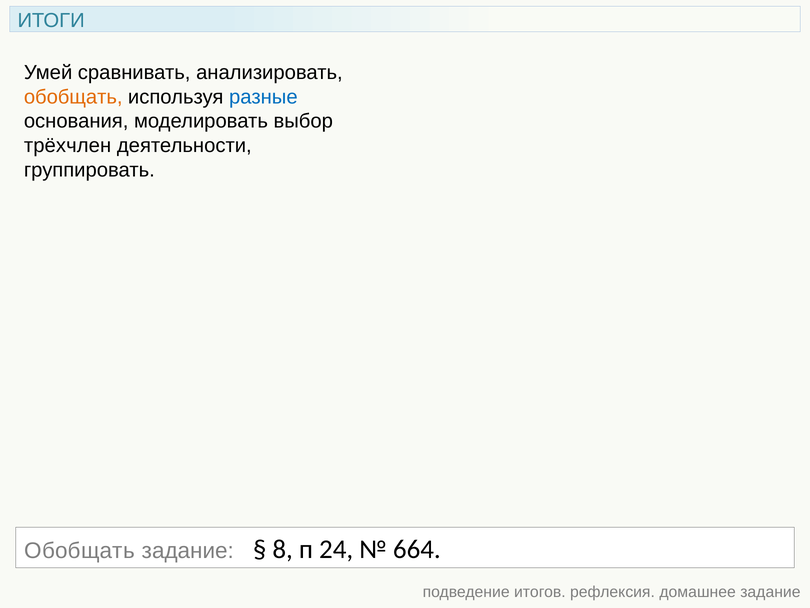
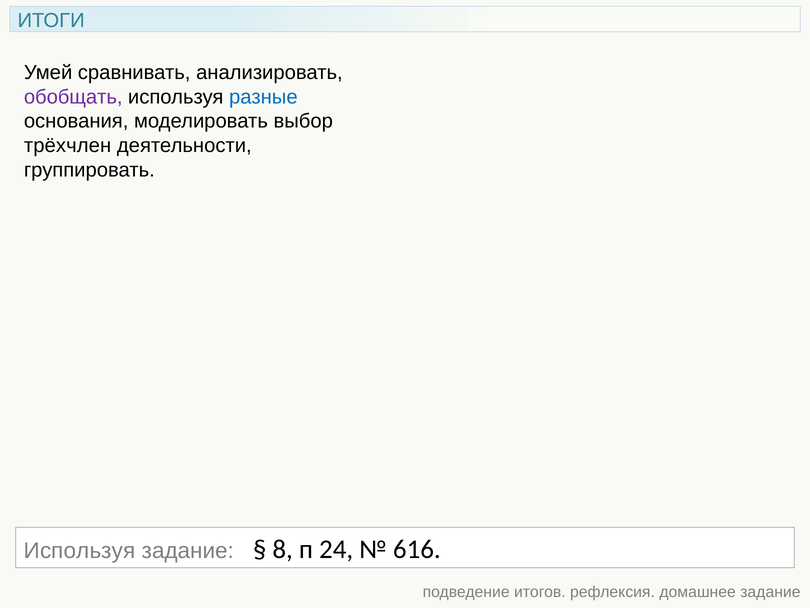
обобщать colour: orange -> purple (73, 97)
Обобщать: Обобщать -> Используя (80, 551)
664: 664 -> 616 (417, 549)
